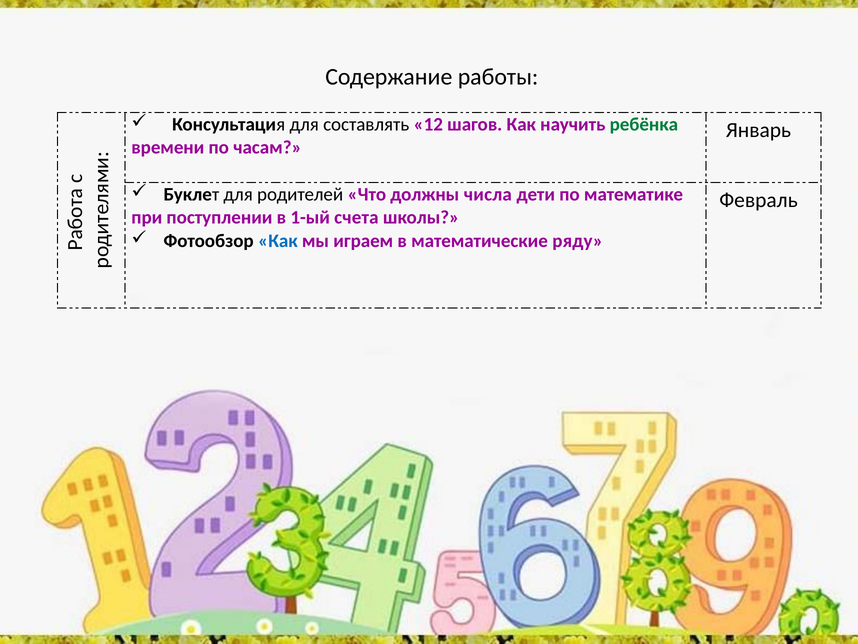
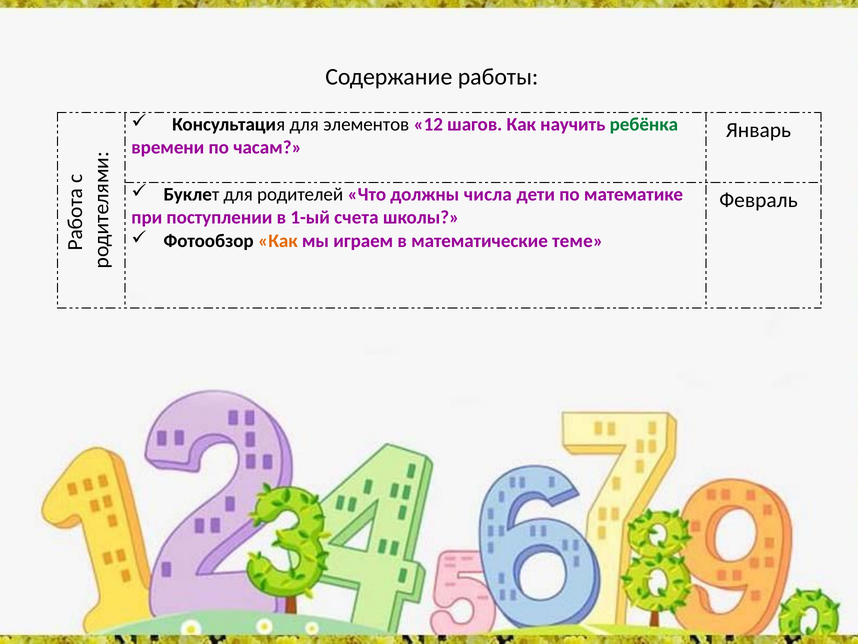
составлять: составлять -> элементов (366, 124)
Как colour: blue -> orange (278, 241)
ряду: ряду -> теме (578, 241)
